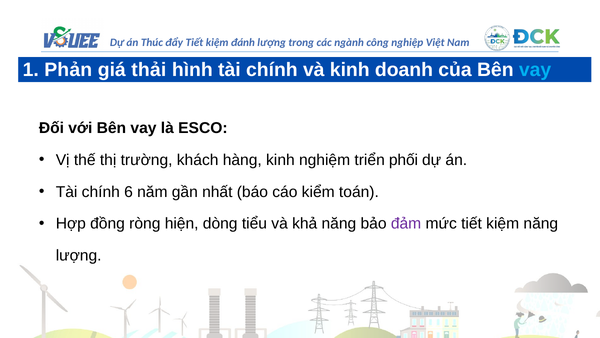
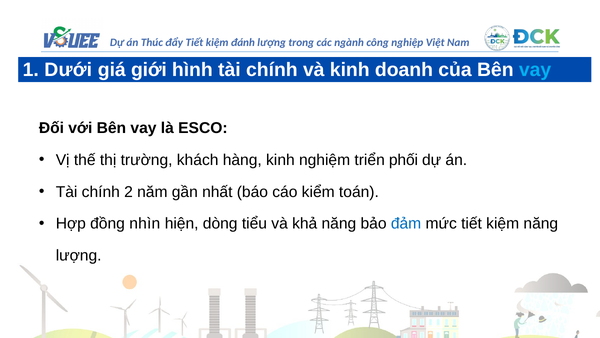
Phản: Phản -> Dưới (68, 70)
thải: thải -> giới (149, 70)
6: 6 -> 2 (129, 192)
ròng: ròng -> nhìn (145, 223)
đảm colour: purple -> blue (406, 223)
